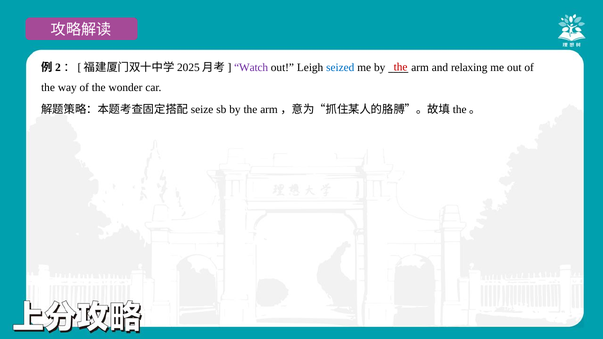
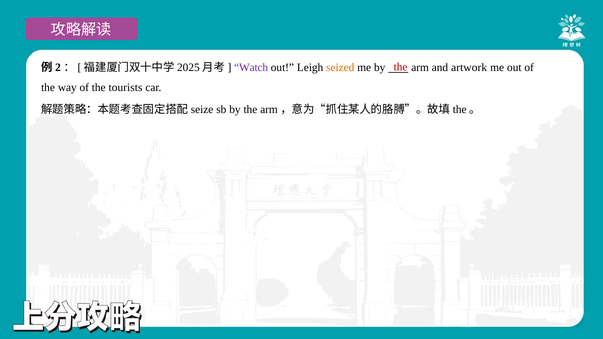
seized colour: blue -> orange (340, 67)
relaxing: relaxing -> artwork (469, 67)
wonder: wonder -> tourists (126, 88)
